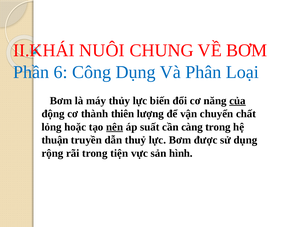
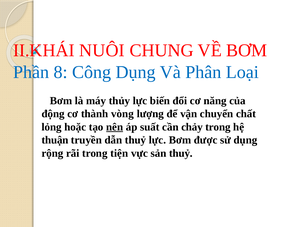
6: 6 -> 8 (61, 72)
của underline: present -> none (238, 100)
thiên: thiên -> vòng (122, 114)
càng: càng -> chảy (192, 127)
sản hình: hình -> thuỷ (181, 153)
